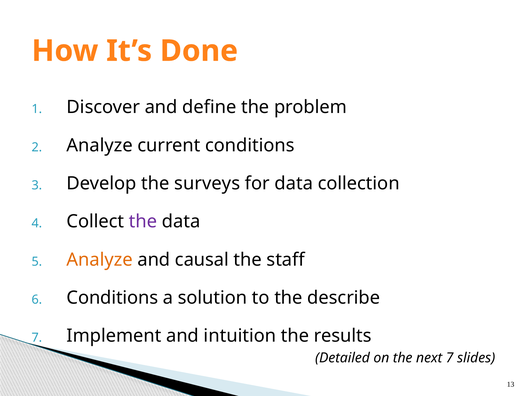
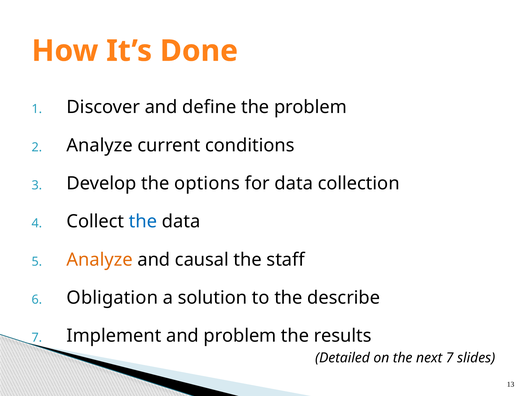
surveys: surveys -> options (207, 183)
the colour: purple -> blue (143, 221)
Conditions: Conditions -> Obligation (112, 297)
and intuition: intuition -> problem (240, 335)
